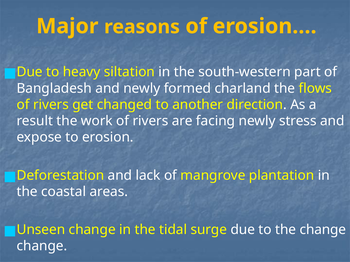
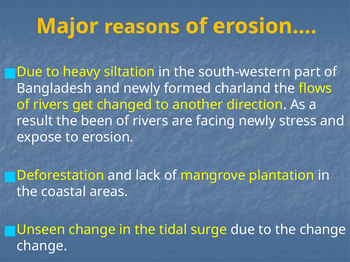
work: work -> been (97, 121)
